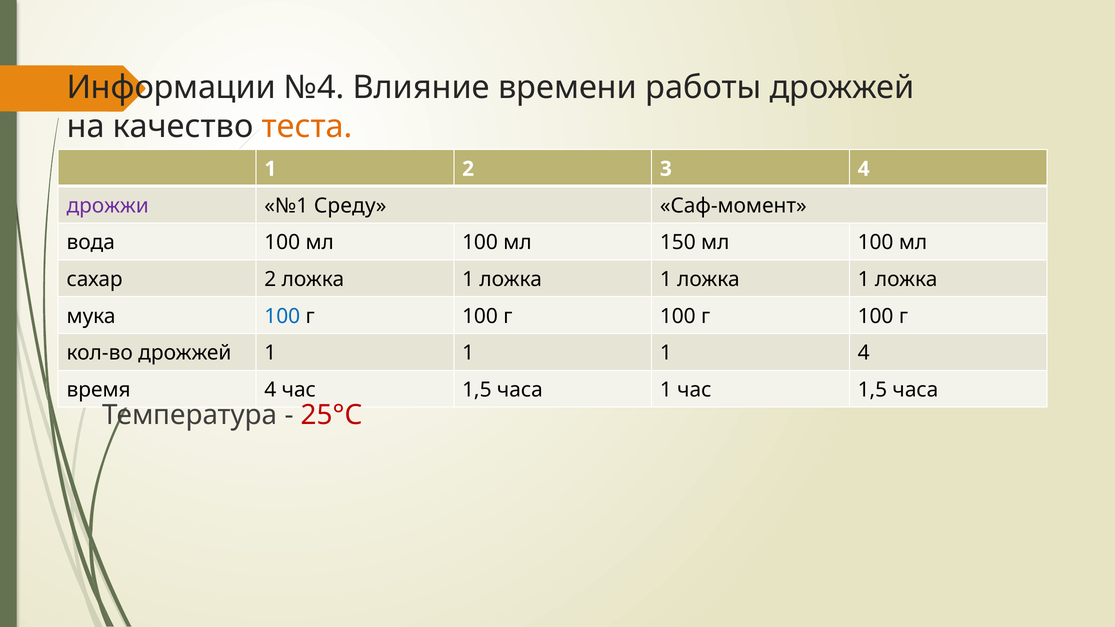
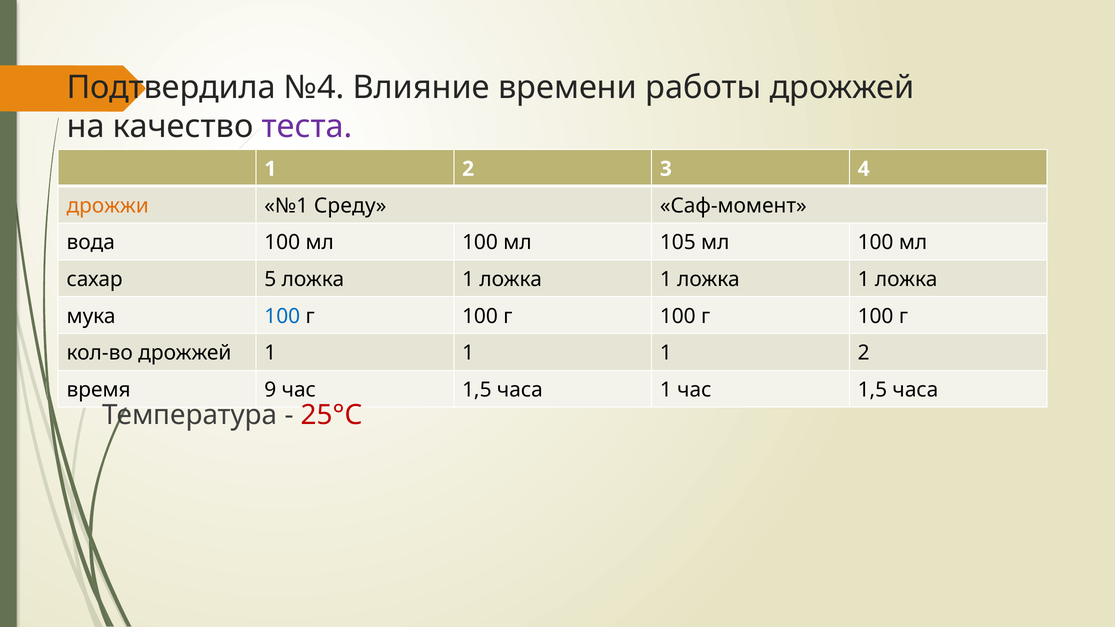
Информации: Информации -> Подтвердила (171, 88)
теста colour: orange -> purple (307, 127)
дрожжи colour: purple -> orange (108, 206)
150: 150 -> 105 (678, 243)
сахар 2: 2 -> 5 (270, 279)
1 1 4: 4 -> 2 (864, 353)
время 4: 4 -> 9 (270, 390)
